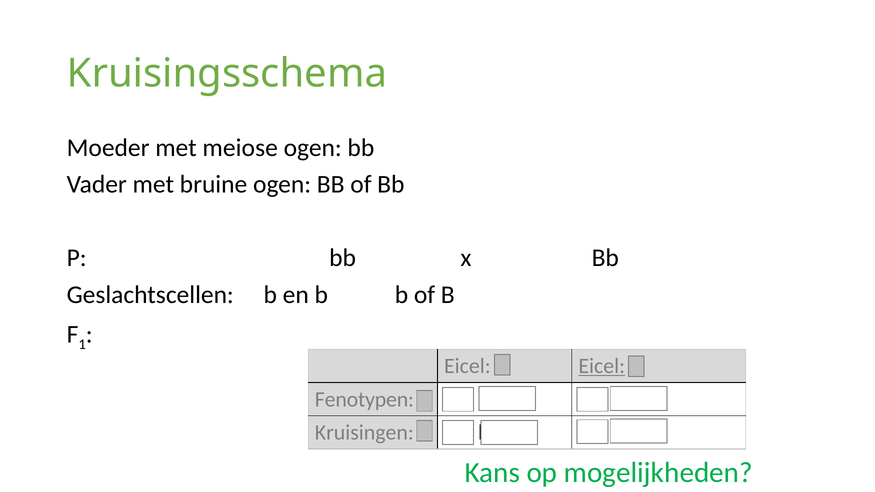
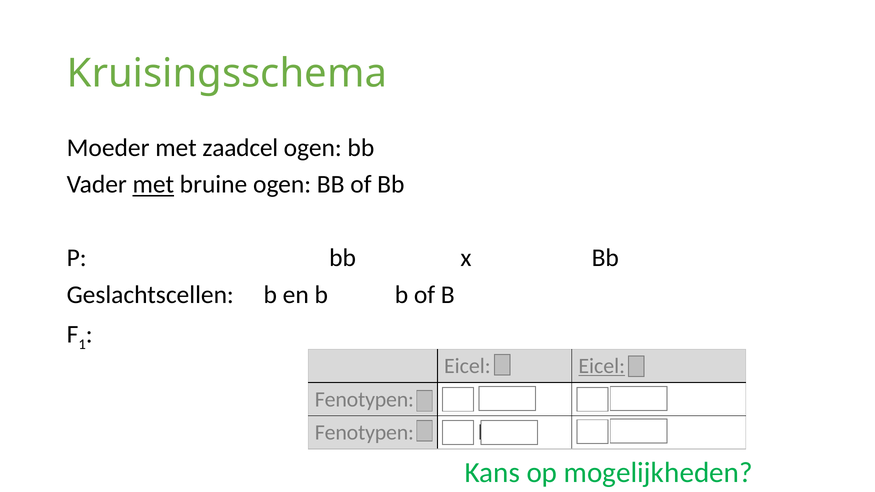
meiose: meiose -> zaadcel (240, 148)
met underline: none -> present (153, 185)
Kruisingen: Kruisingen -> Fenotypen (364, 433)
